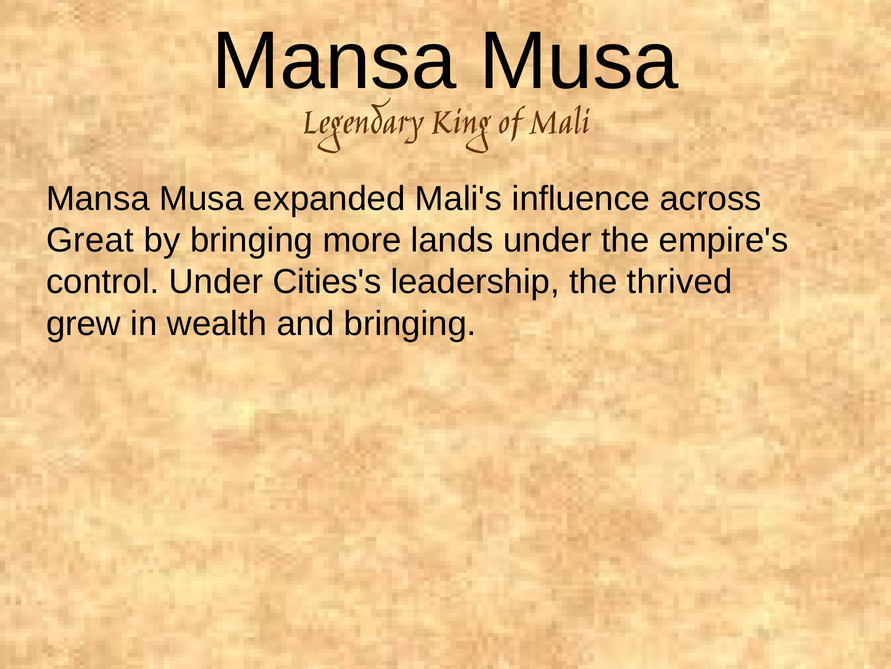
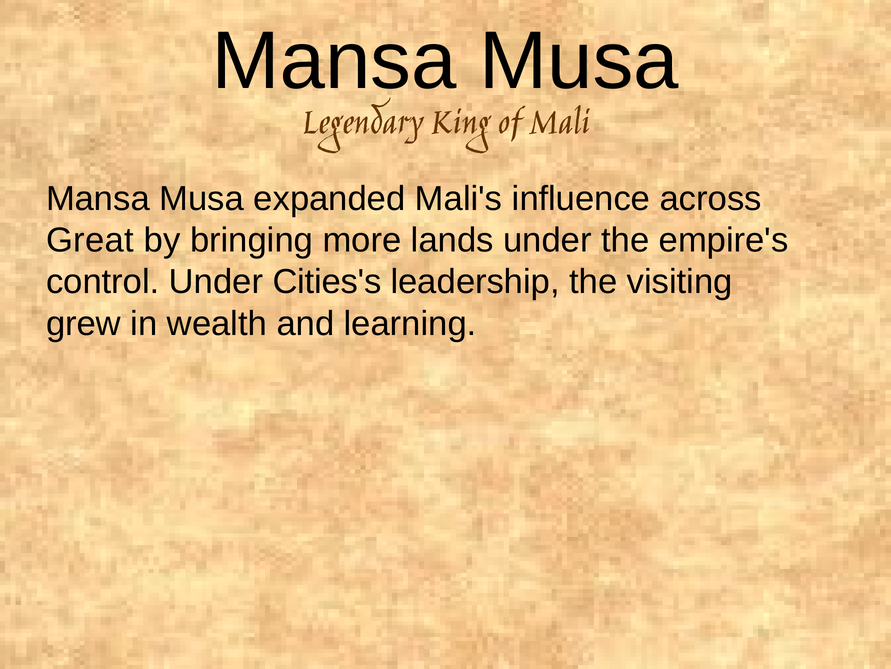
thrived: thrived -> visiting (680, 282)
and bringing: bringing -> learning (410, 323)
